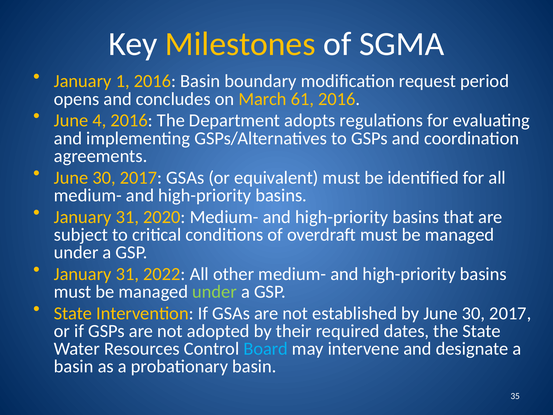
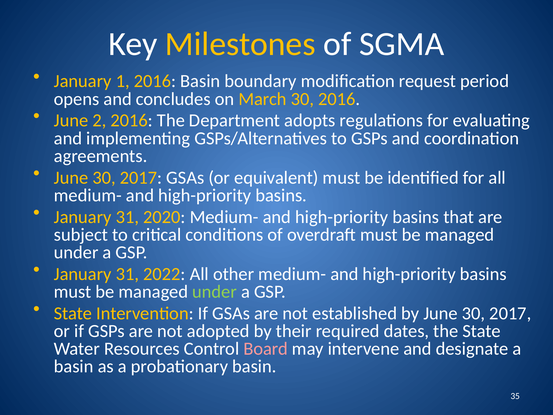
March 61: 61 -> 30 (302, 99)
4: 4 -> 2 (99, 120)
Board colour: light blue -> pink (266, 349)
